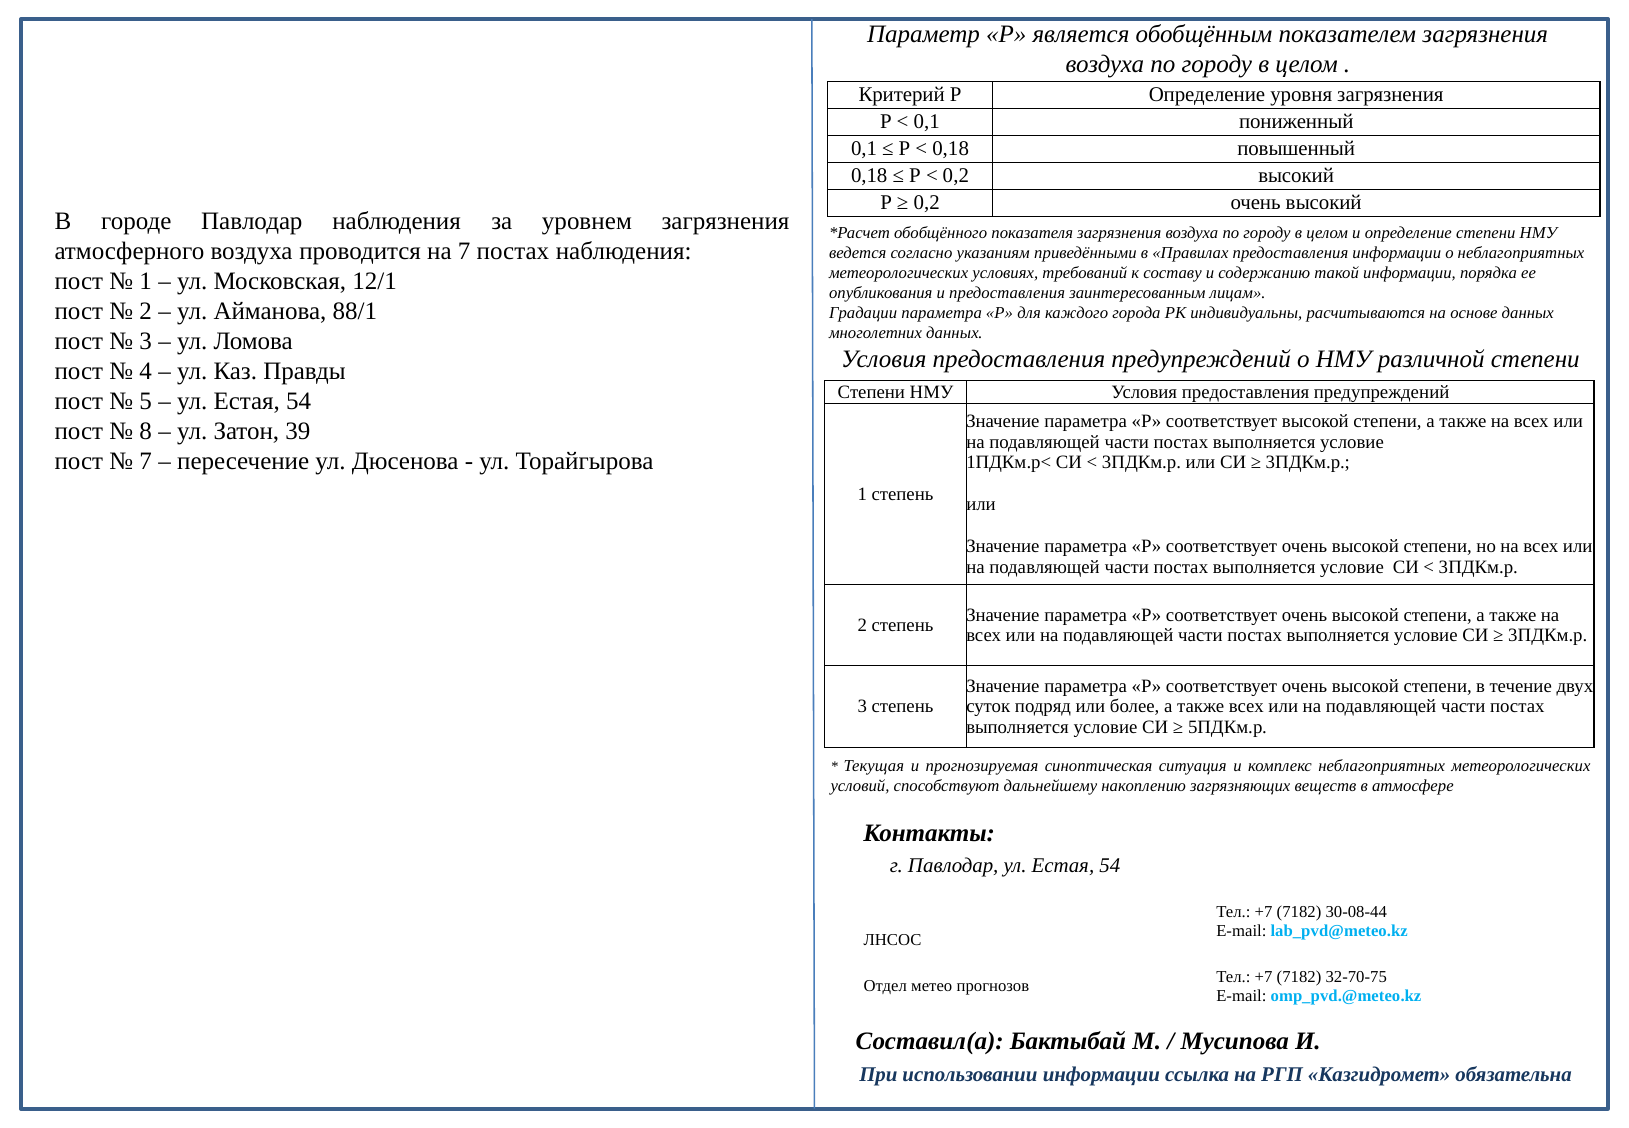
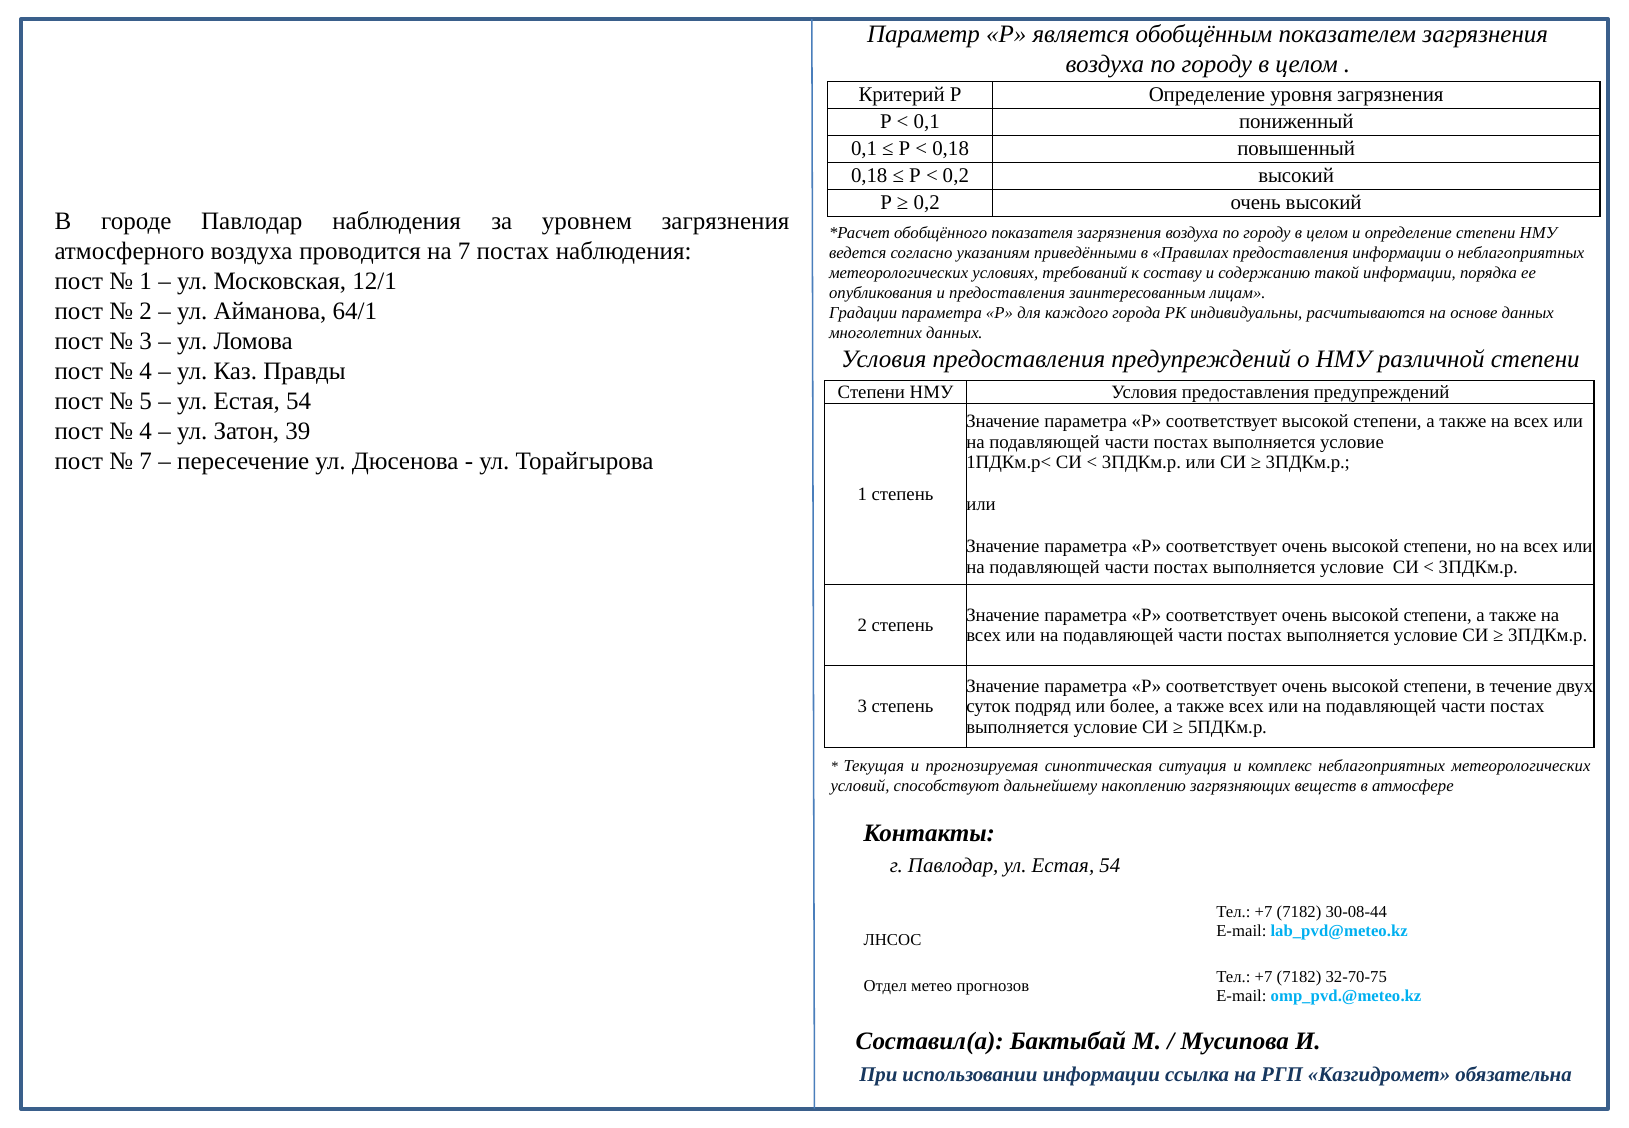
88/1: 88/1 -> 64/1 (355, 311)
8: 8 -> 4 (146, 431)
